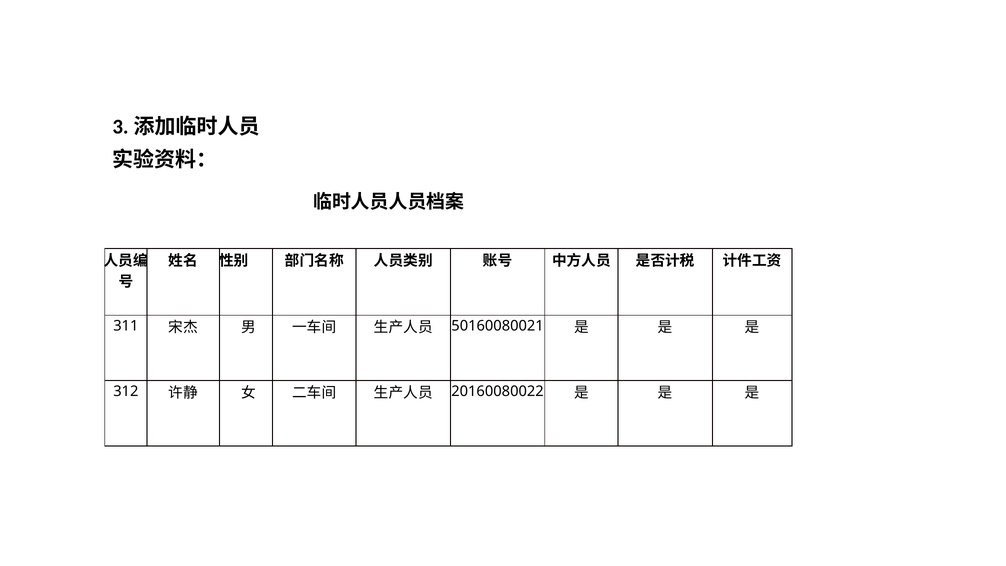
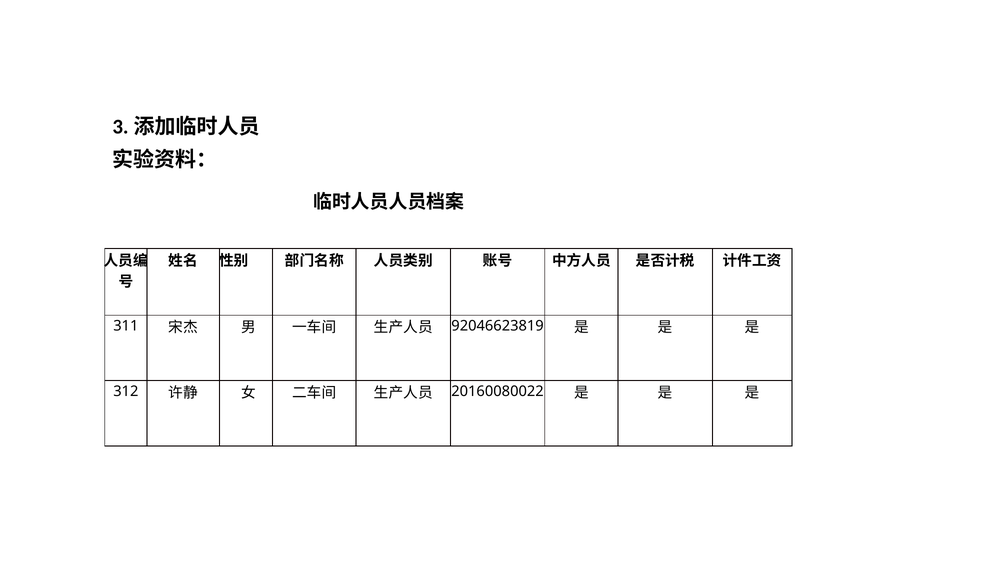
50160080021: 50160080021 -> 92046623819 (498, 326)
